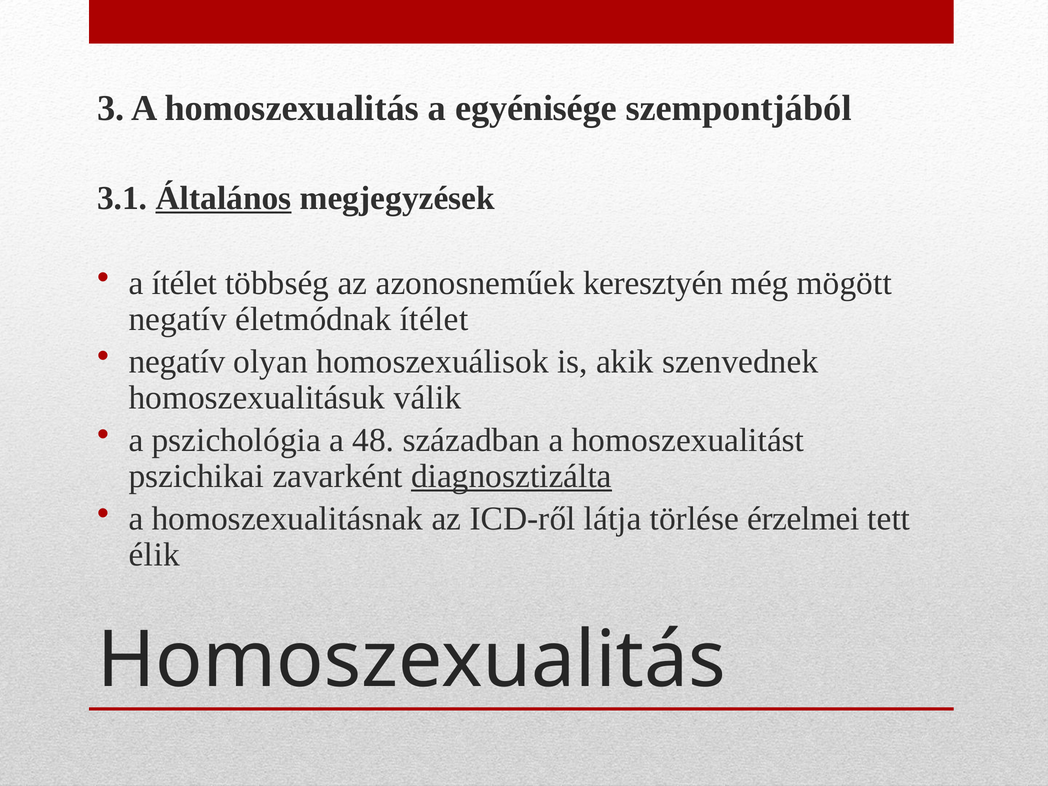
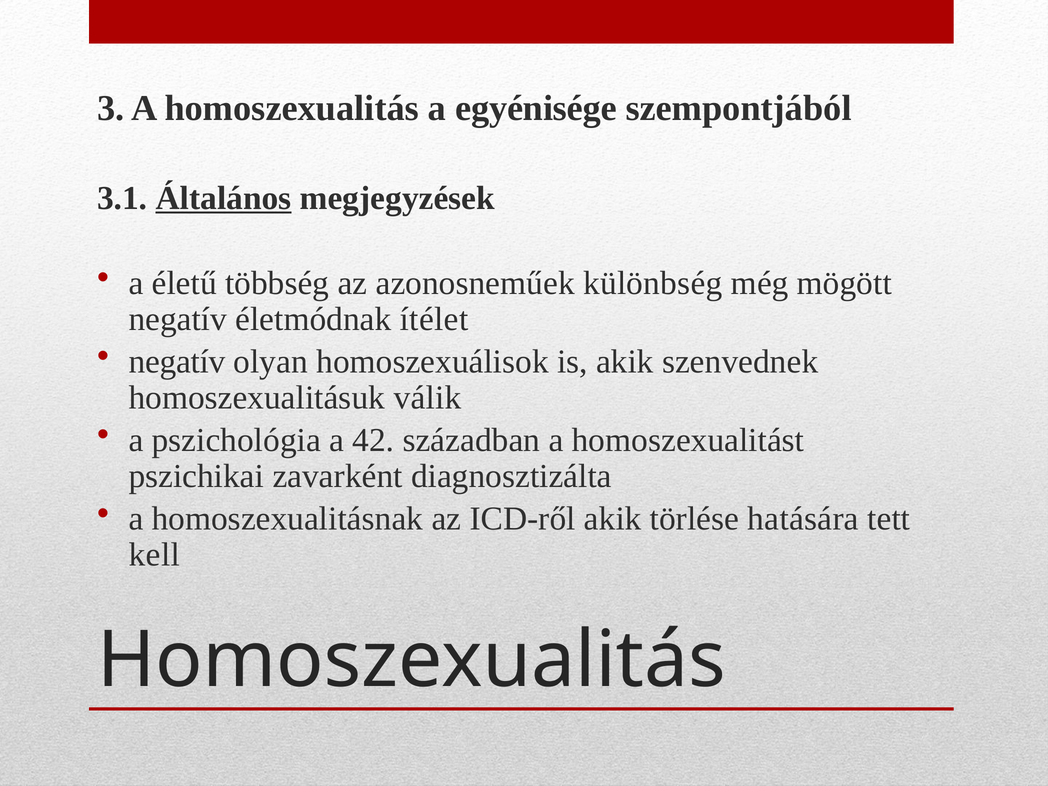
a ítélet: ítélet -> életű (184, 283)
keresztyén: keresztyén -> különbség (653, 283)
48: 48 -> 42 (373, 440)
diagnosztizálta underline: present -> none (511, 476)
ICD-ről látja: látja -> akik (613, 519)
érzelmei: érzelmei -> hatására (803, 519)
élik: élik -> kell (154, 555)
